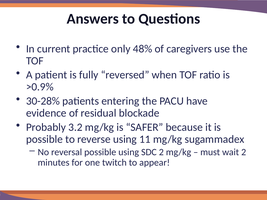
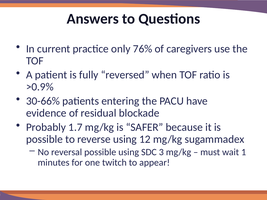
48%: 48% -> 76% (143, 49)
30-28%: 30-28% -> 30-66% (43, 101)
3.2: 3.2 -> 1.7 (75, 127)
11: 11 -> 12 (145, 139)
SDC 2: 2 -> 3 (161, 152)
wait 2: 2 -> 1 (244, 152)
